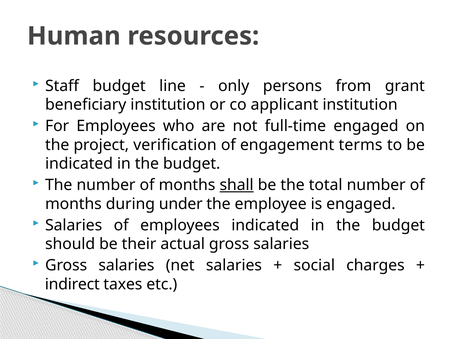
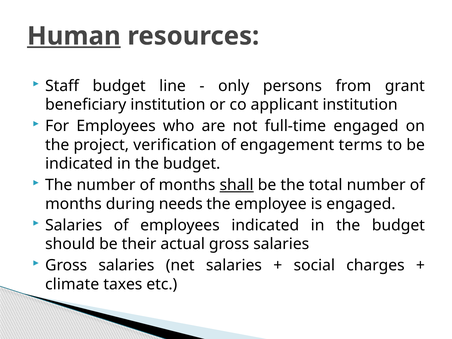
Human underline: none -> present (74, 36)
under: under -> needs (181, 204)
indirect: indirect -> climate (72, 284)
